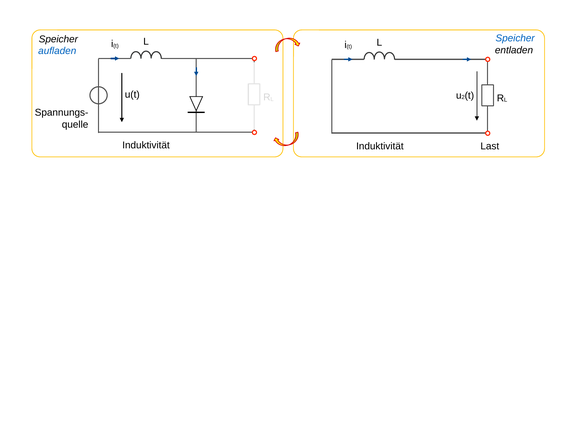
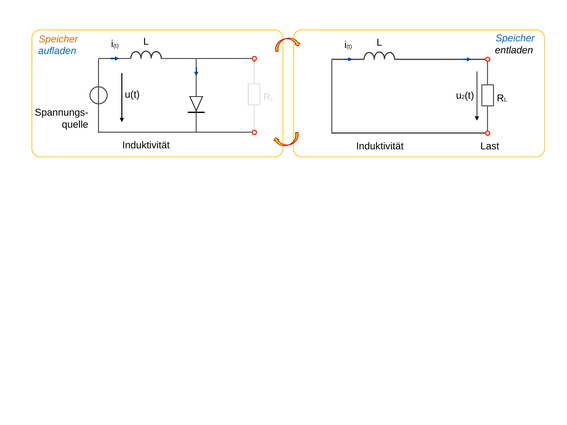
Speicher colour: black -> orange (58, 39)
